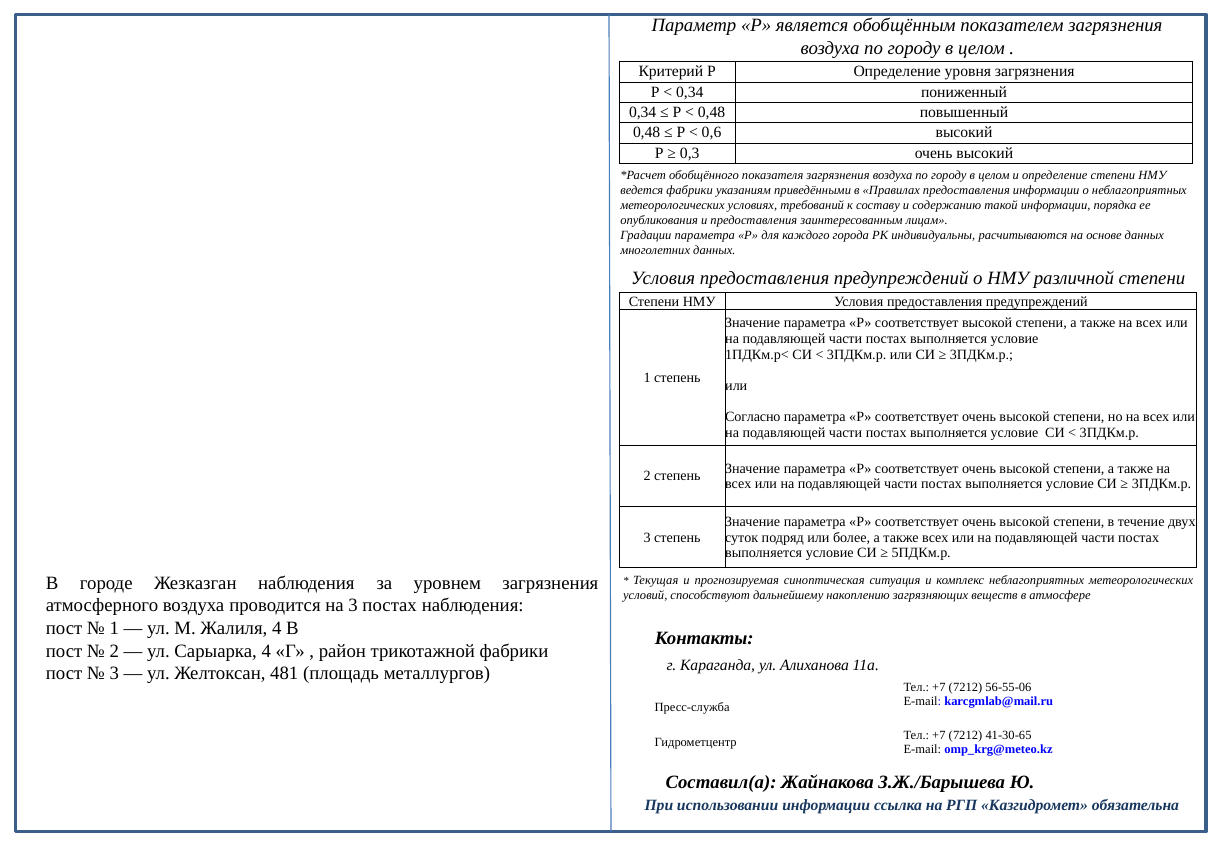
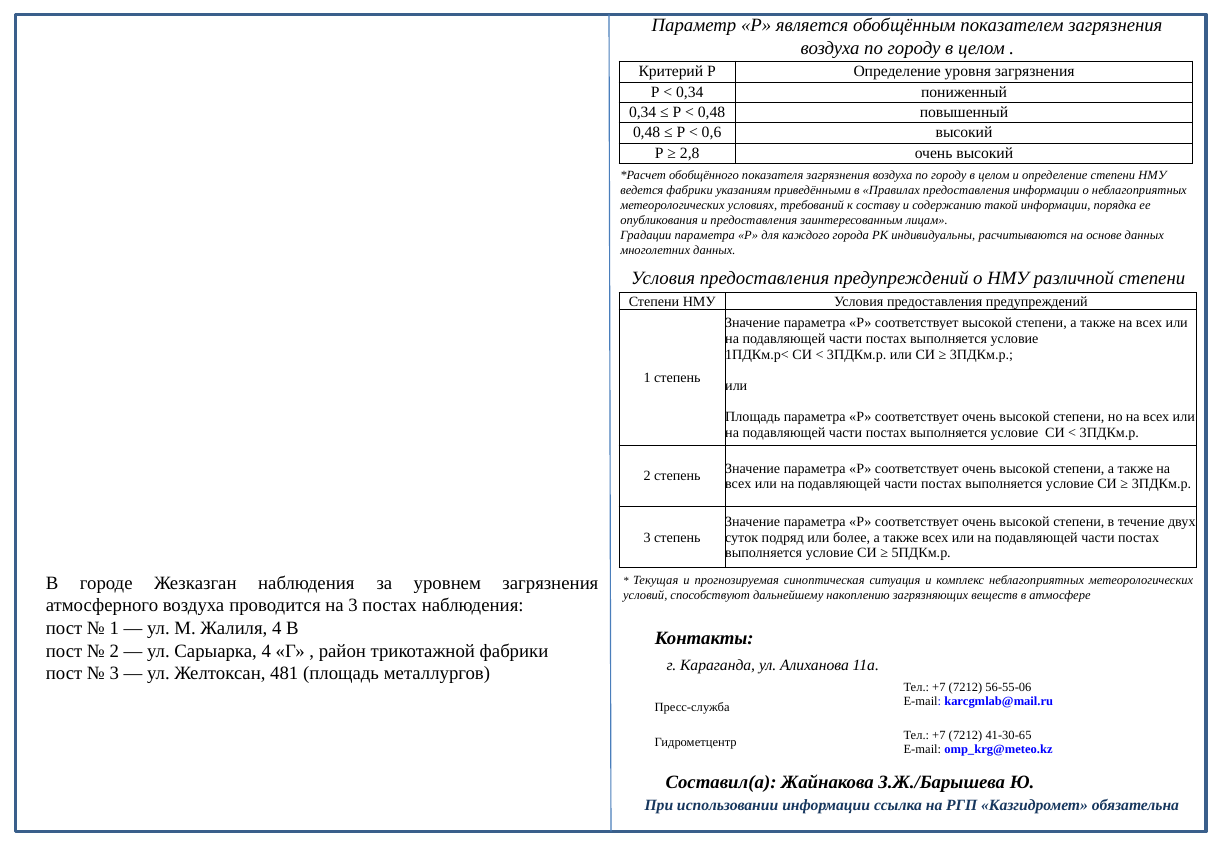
0,3: 0,3 -> 2,8 (690, 153)
Согласно: Согласно -> Площадь (753, 417)
